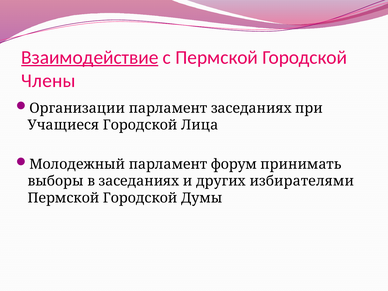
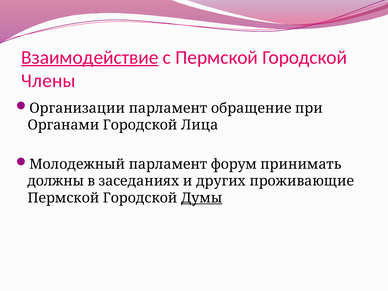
парламент заседаниях: заседаниях -> обращение (251, 108)
Учащиеся: Учащиеся -> Органами (63, 125)
выборы: выборы -> должны (56, 181)
избирателями: избирателями -> проживающие (302, 181)
Думы underline: none -> present (202, 198)
